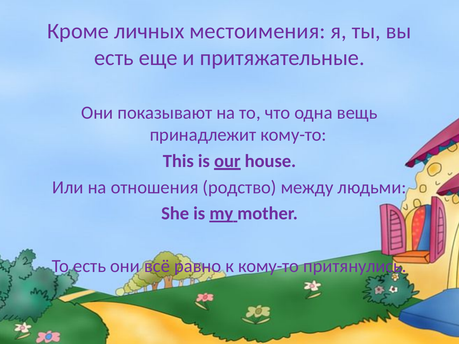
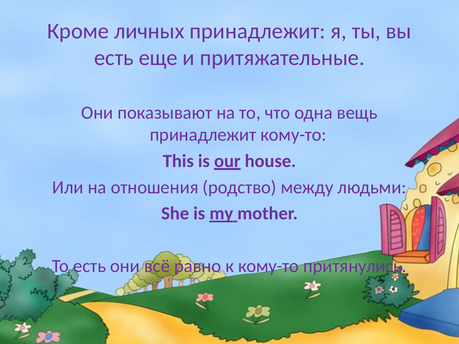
личных местоимения: местоимения -> принадлежит (257, 31)
